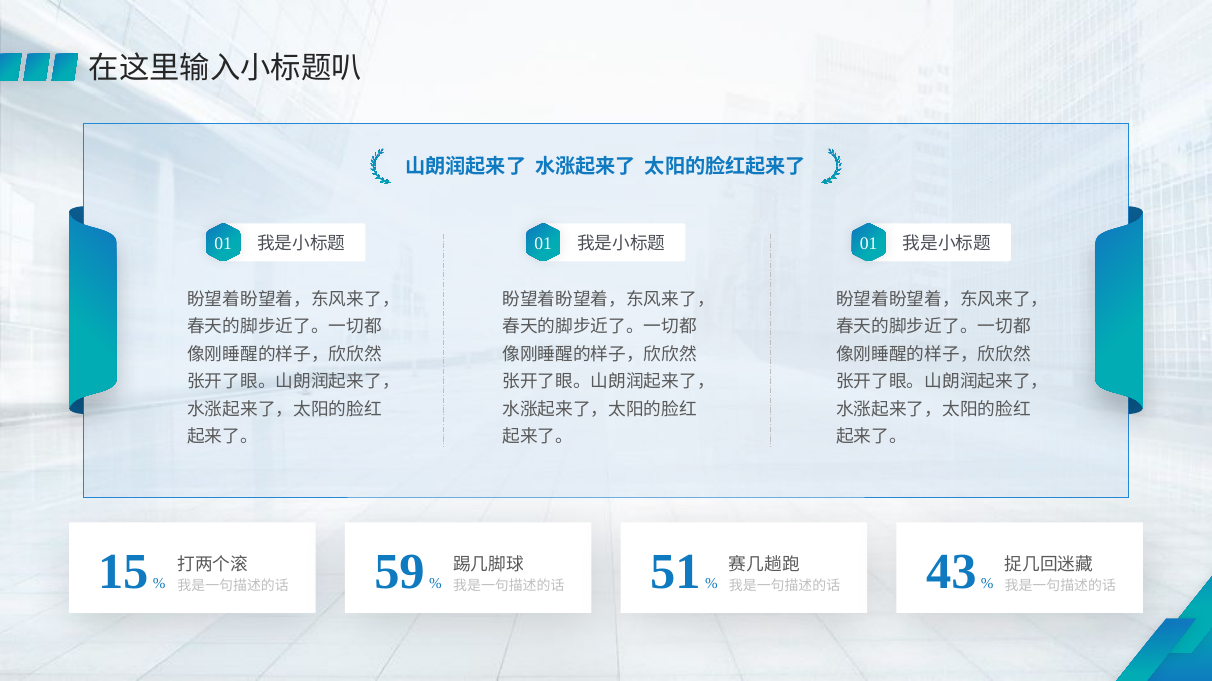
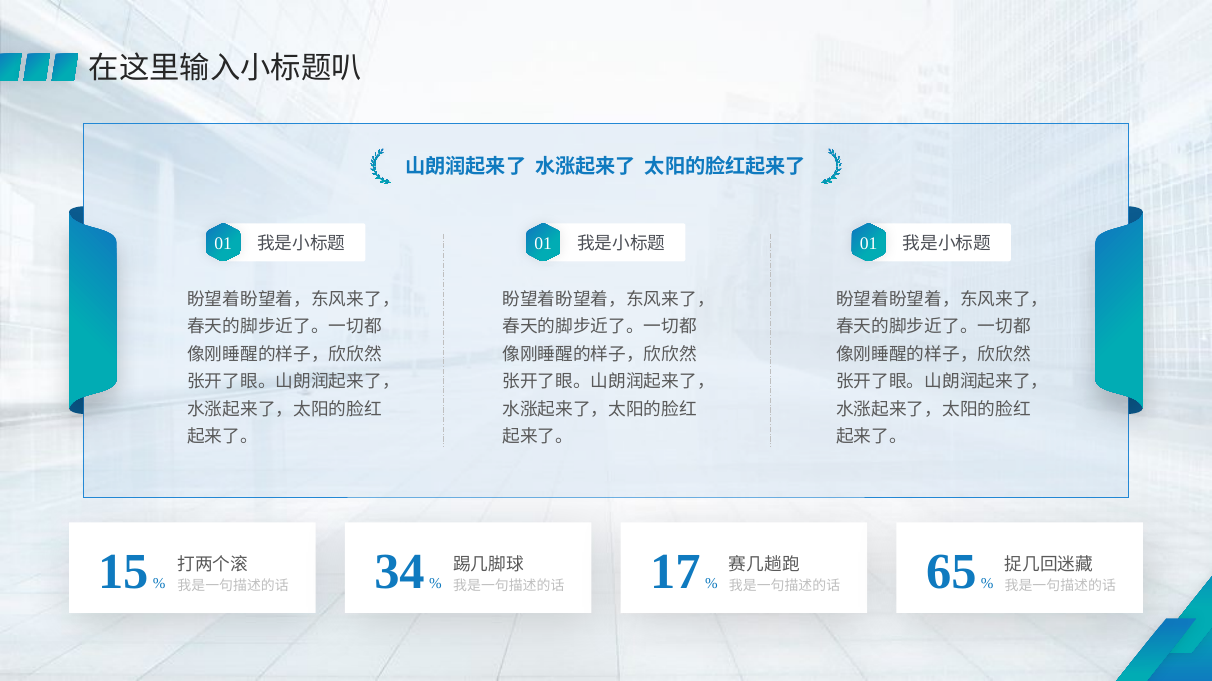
59: 59 -> 34 (399, 573)
51: 51 -> 17 (675, 573)
43: 43 -> 65 (951, 573)
